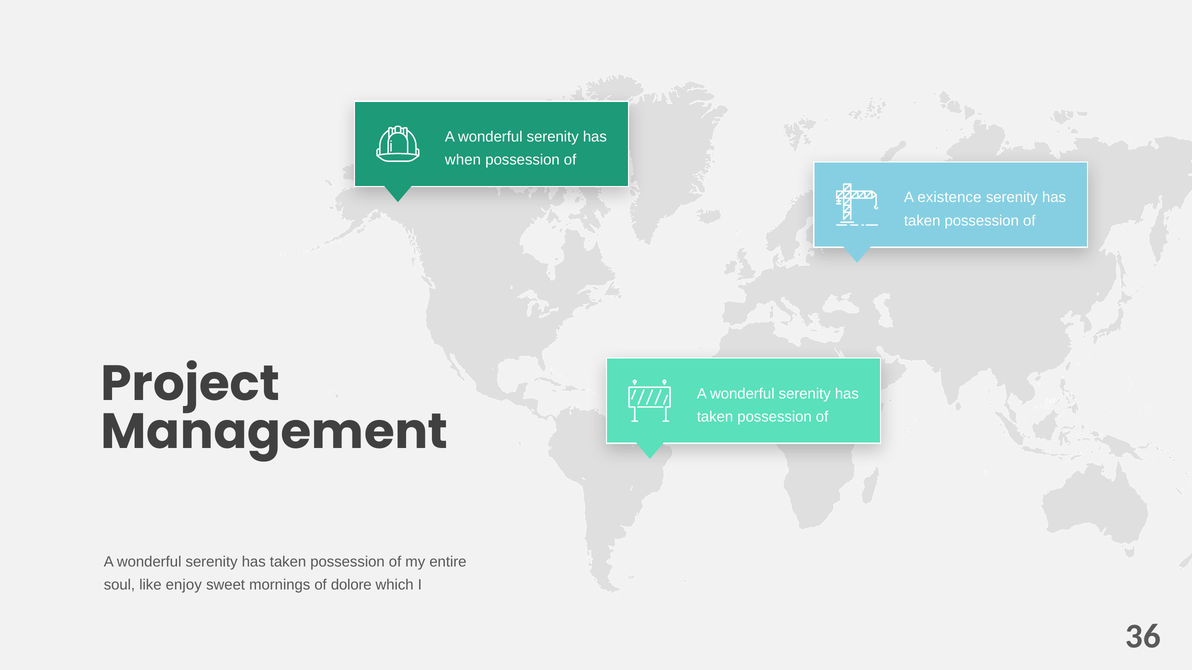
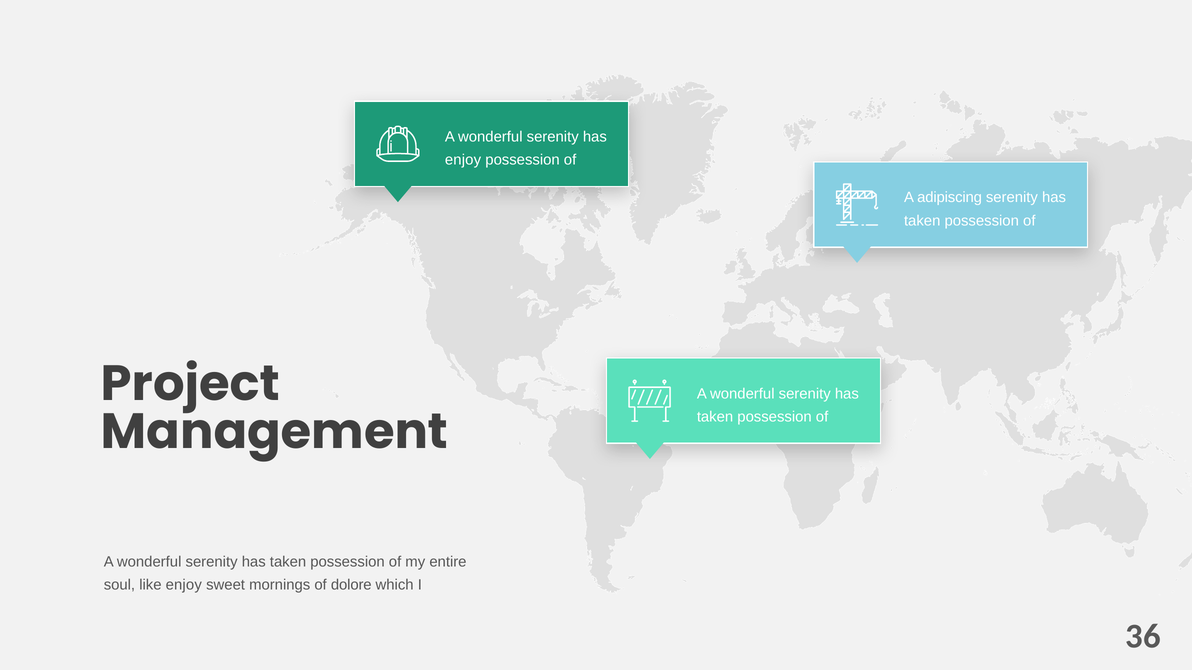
when: when -> enjoy (463, 160)
existence: existence -> adipiscing (950, 198)
